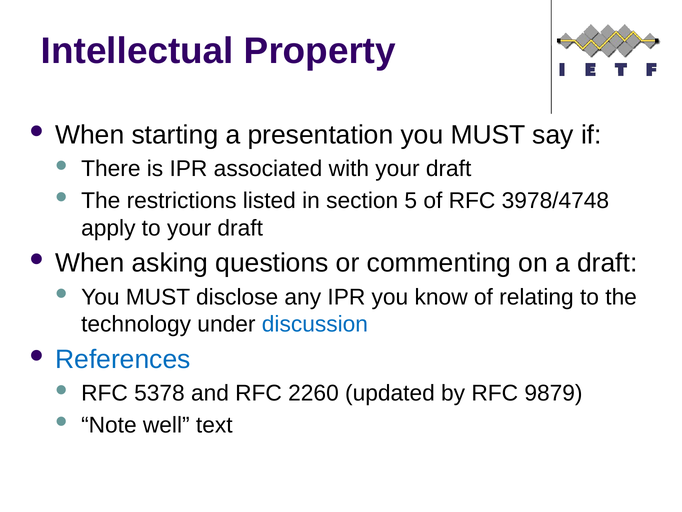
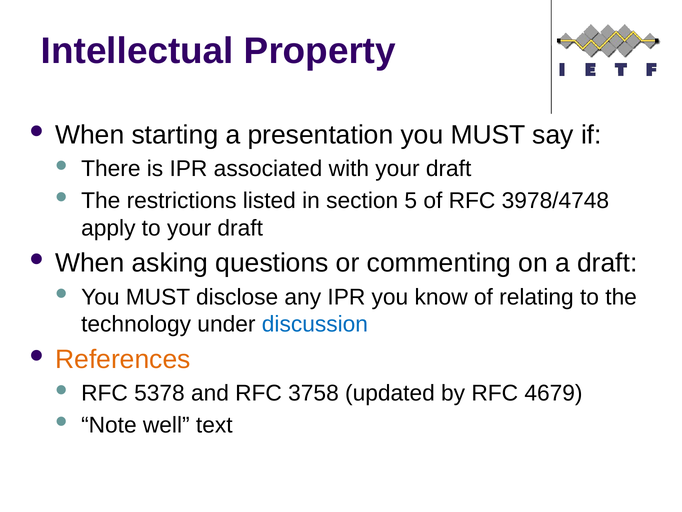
References colour: blue -> orange (123, 359)
2260: 2260 -> 3758 (313, 393)
9879: 9879 -> 4679 (553, 393)
